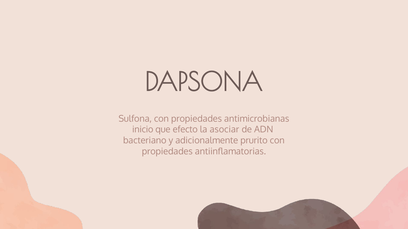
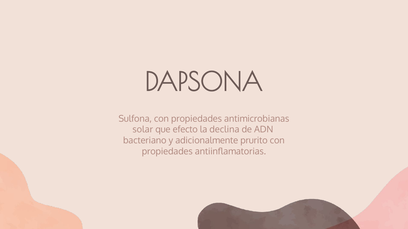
inicio: inicio -> solar (143, 130)
asociar: asociar -> declina (224, 130)
